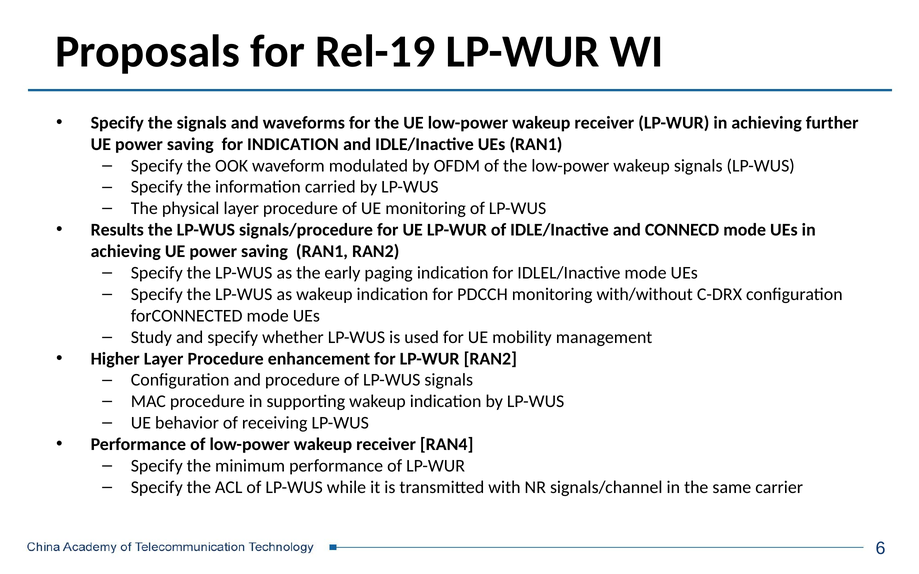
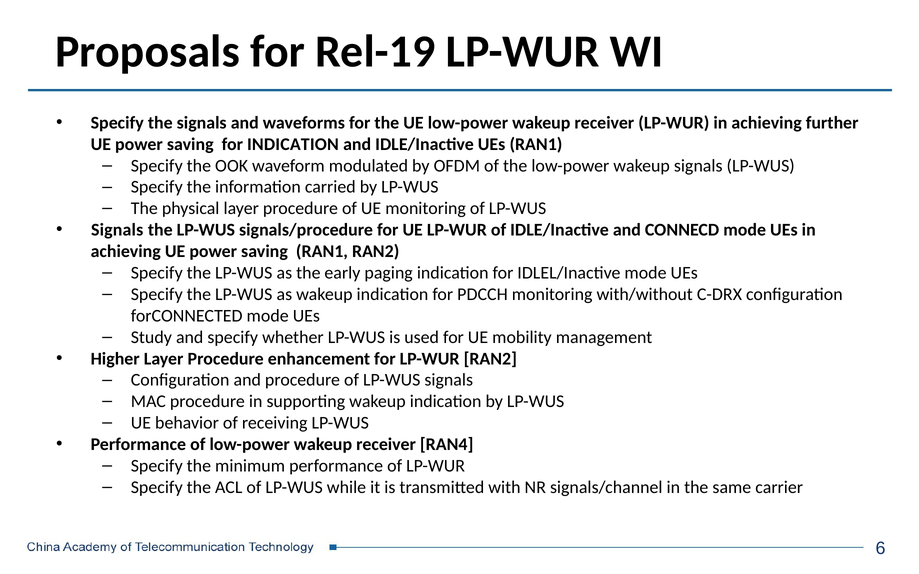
Results: Results -> Signals (117, 230)
